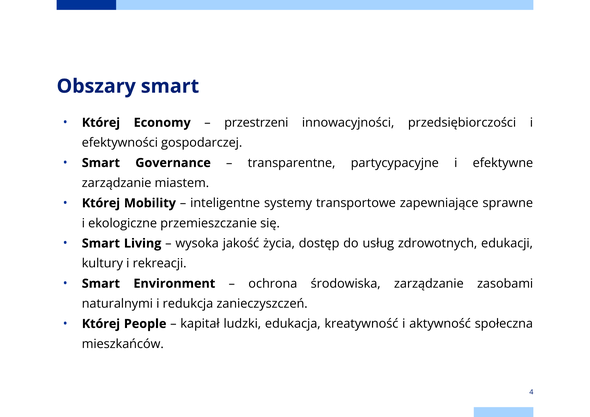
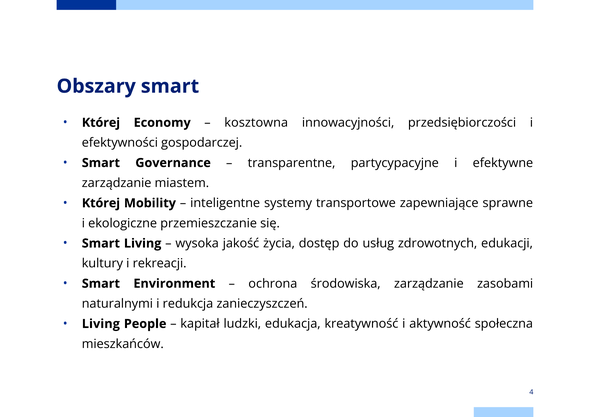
przestrzeni: przestrzeni -> kosztowna (256, 123)
Której: Której -> Living (101, 324)
